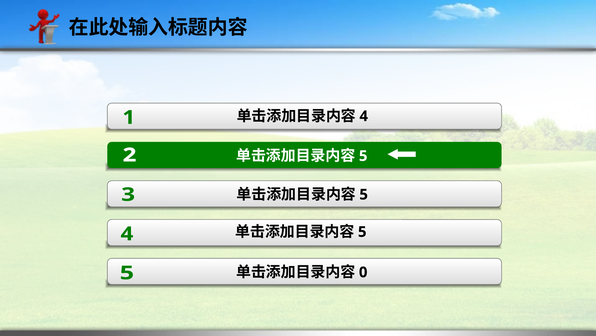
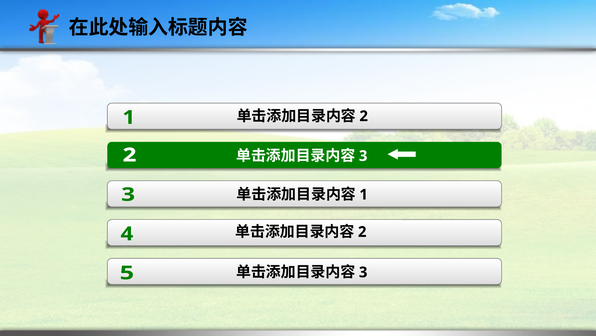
4: 4 -> 2 (364, 116)
5: 5 -> 3 (363, 156)
5: 5 -> 1 (364, 194)
5: 5 -> 2 (362, 231)
0: 0 -> 3 (363, 272)
